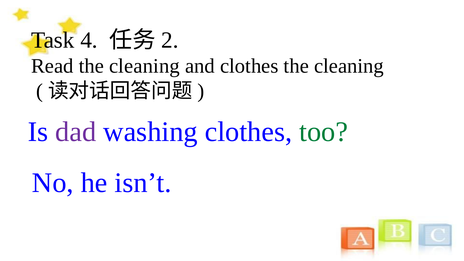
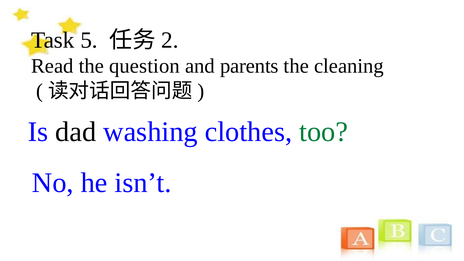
4: 4 -> 5 (89, 40)
Read the cleaning: cleaning -> question (144, 66)
and clothes: clothes -> parents (249, 66)
dad colour: purple -> black (76, 132)
